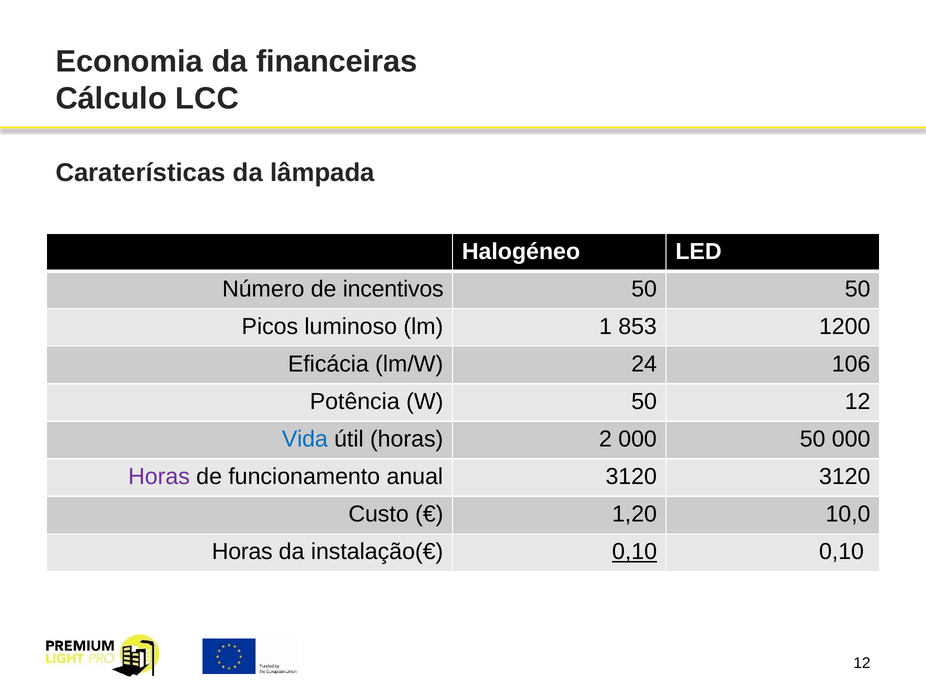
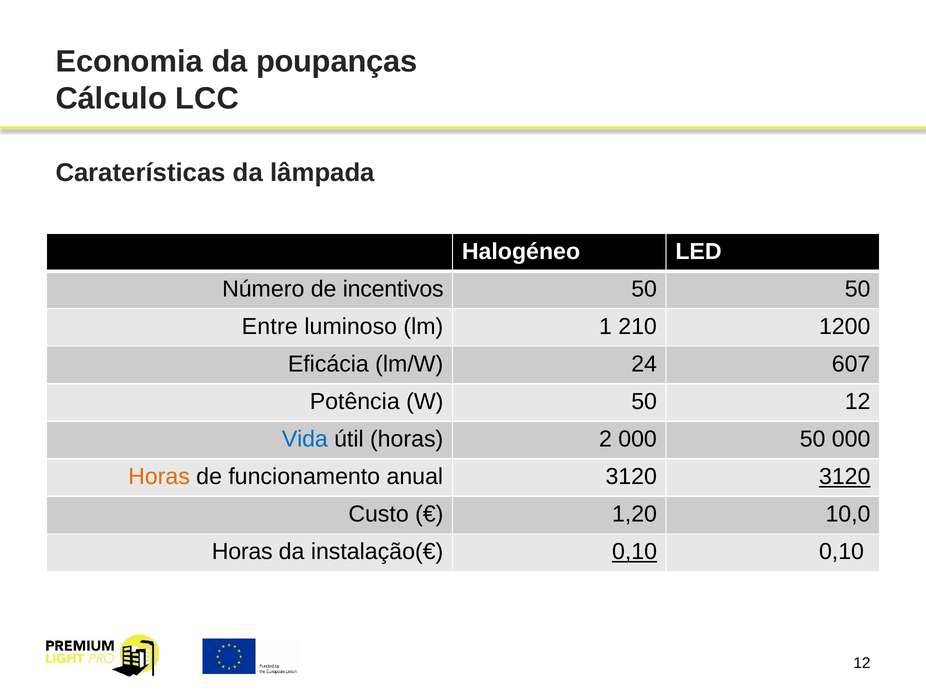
financeiras: financeiras -> poupanças (337, 61)
Picos: Picos -> Entre (270, 327)
853: 853 -> 210 (638, 327)
106: 106 -> 607 (851, 364)
Horas colour: purple -> orange (159, 477)
3120 underline: none -> present (845, 477)
